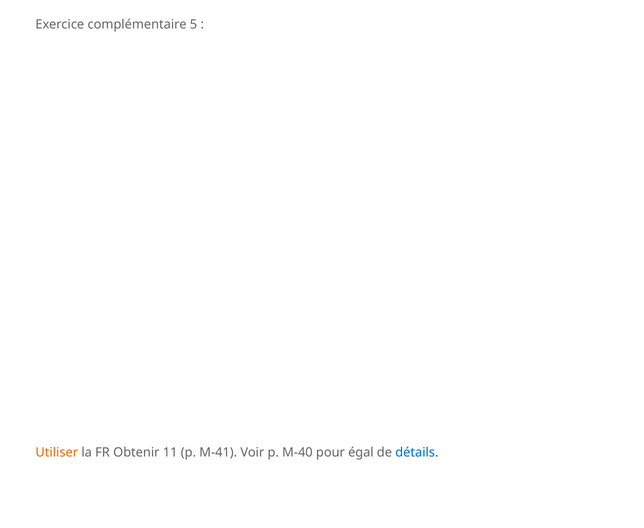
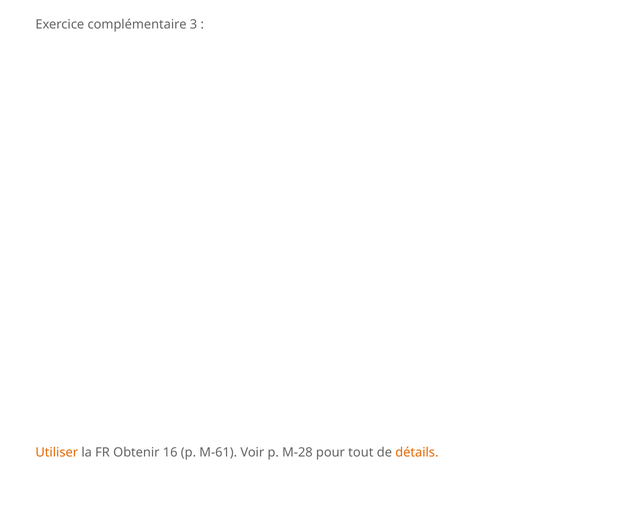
5: 5 -> 3 (193, 24)
11: 11 -> 16 (170, 453)
M-41: M-41 -> M-61 (218, 453)
M-40: M-40 -> M-28 (297, 453)
égal: égal -> tout (361, 453)
détails colour: blue -> orange (417, 453)
